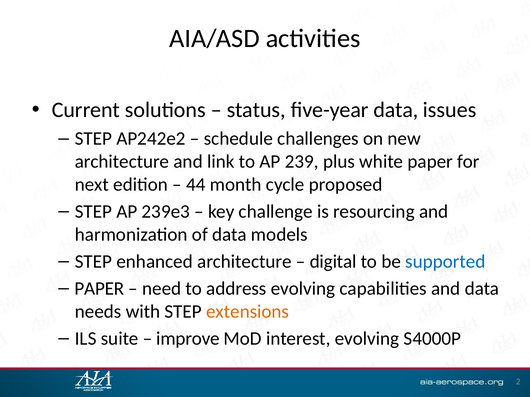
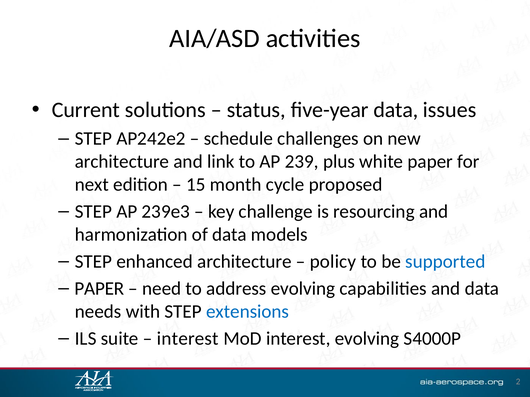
44: 44 -> 15 (196, 185)
digital: digital -> policy (333, 262)
extensions colour: orange -> blue (248, 312)
improve: improve -> interest (188, 339)
